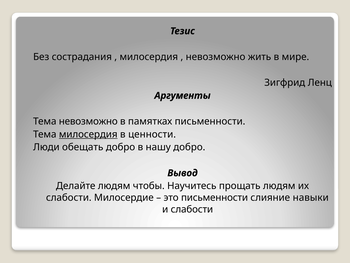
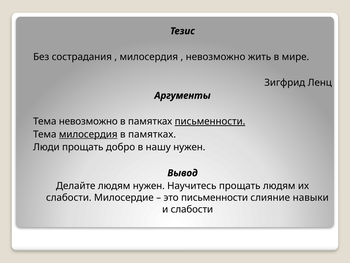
письменности underline: none -> present (210, 121)
ценности: ценности -> памятках (152, 134)
Люди обещать: обещать -> прощать (83, 147)
нашу добро: добро -> нужен (189, 147)
людям чтобы: чтобы -> нужен (149, 186)
